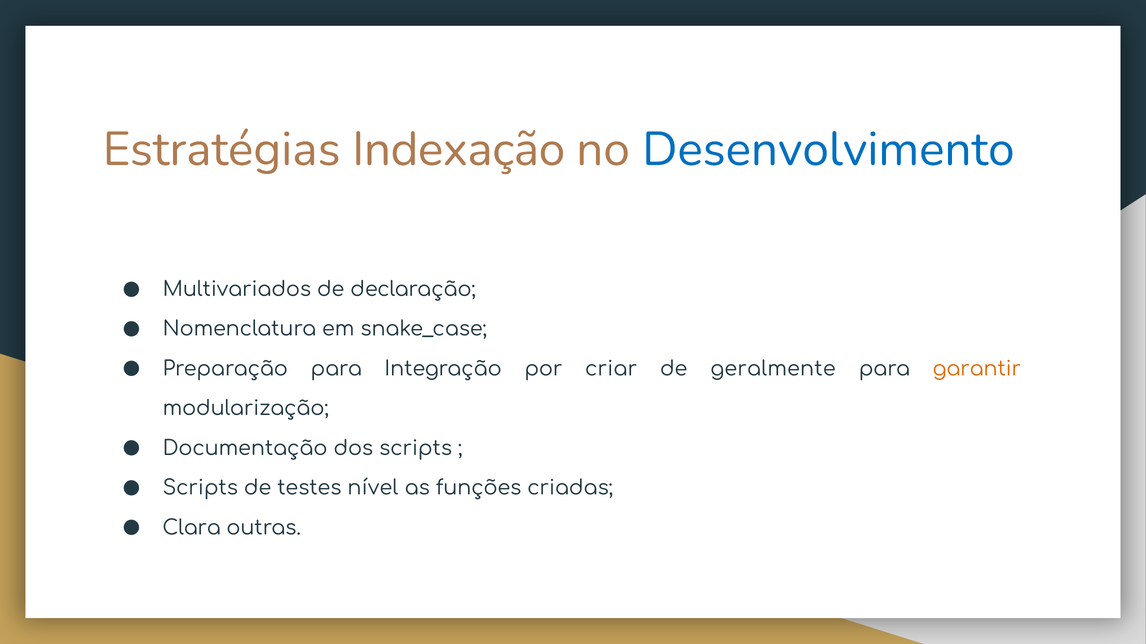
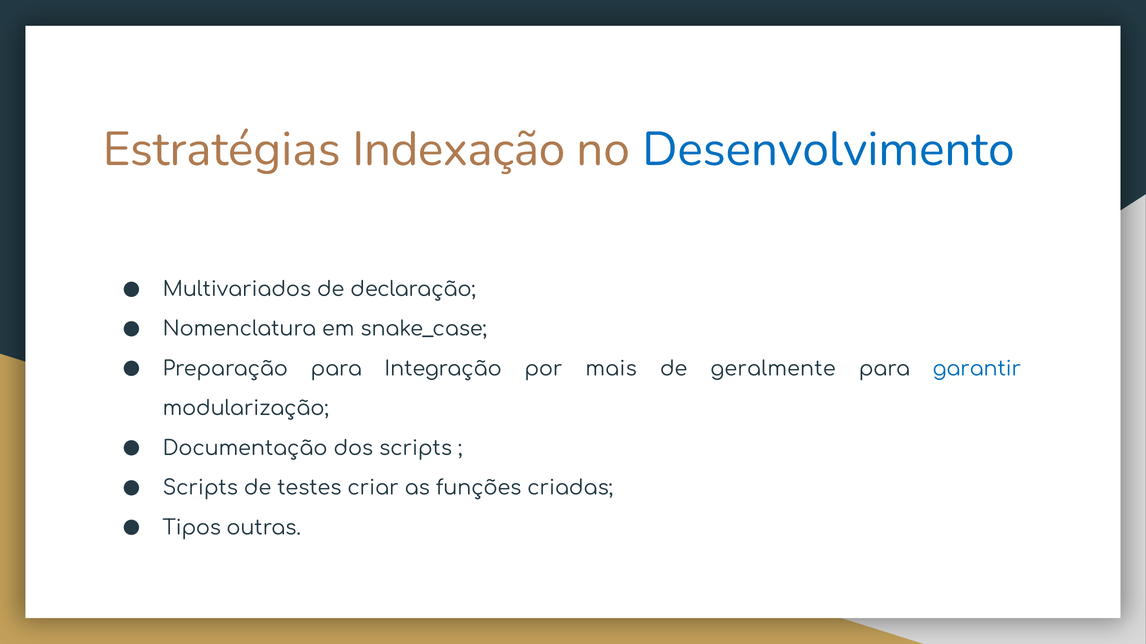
criar: criar -> mais (611, 369)
garantir colour: orange -> blue (977, 369)
nível: nível -> criar (373, 488)
Clara: Clara -> Tipos (192, 528)
